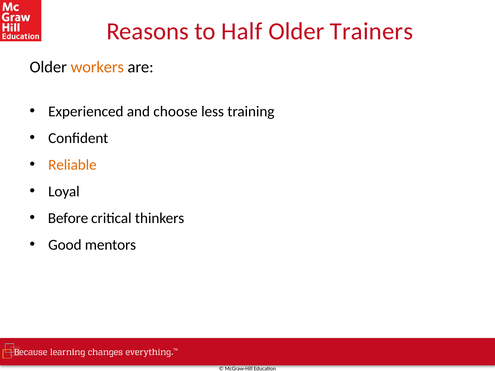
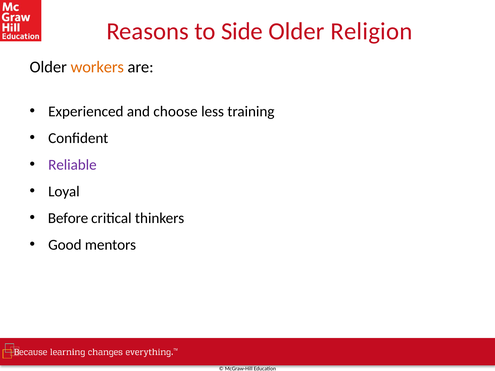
Half: Half -> Side (242, 31)
Trainers: Trainers -> Religion (371, 31)
Reliable colour: orange -> purple (72, 165)
